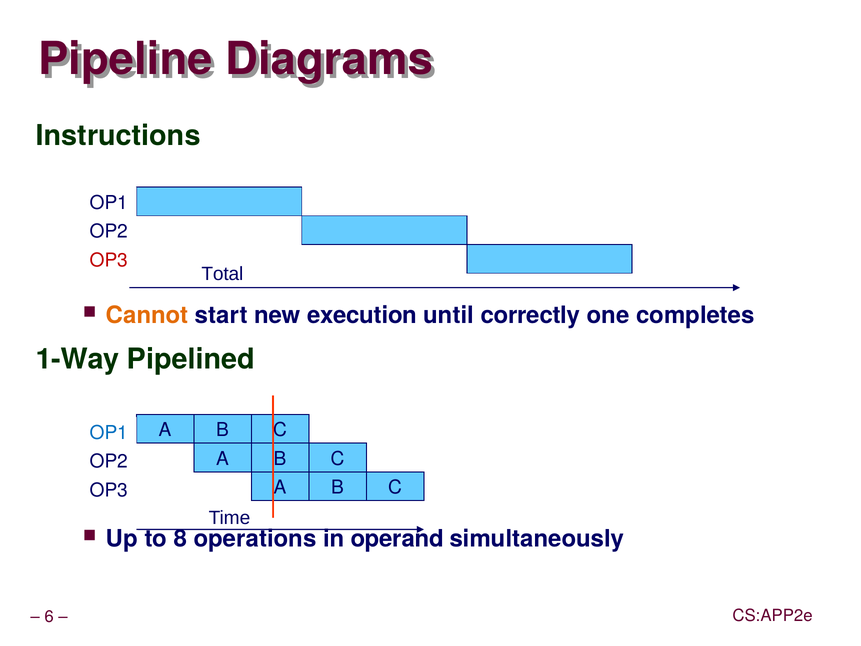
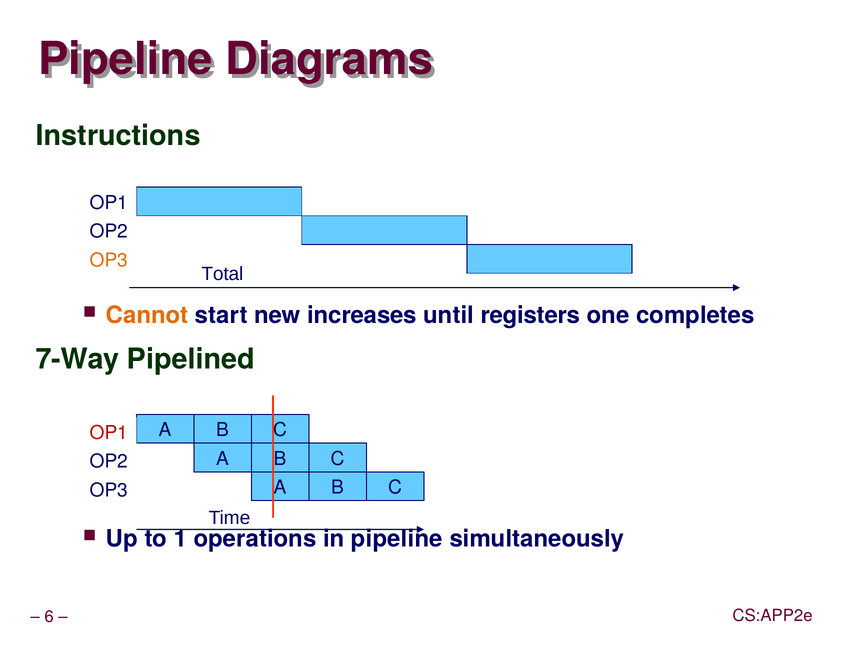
OP3 colour: red -> orange (109, 260)
execution: execution -> increases (362, 315)
correctly: correctly -> registers (530, 315)
1-Way: 1-Way -> 7-Way (78, 359)
OP1 colour: blue -> red (109, 432)
8: 8 -> 1 (180, 538)
in operand: operand -> pipeline (397, 538)
